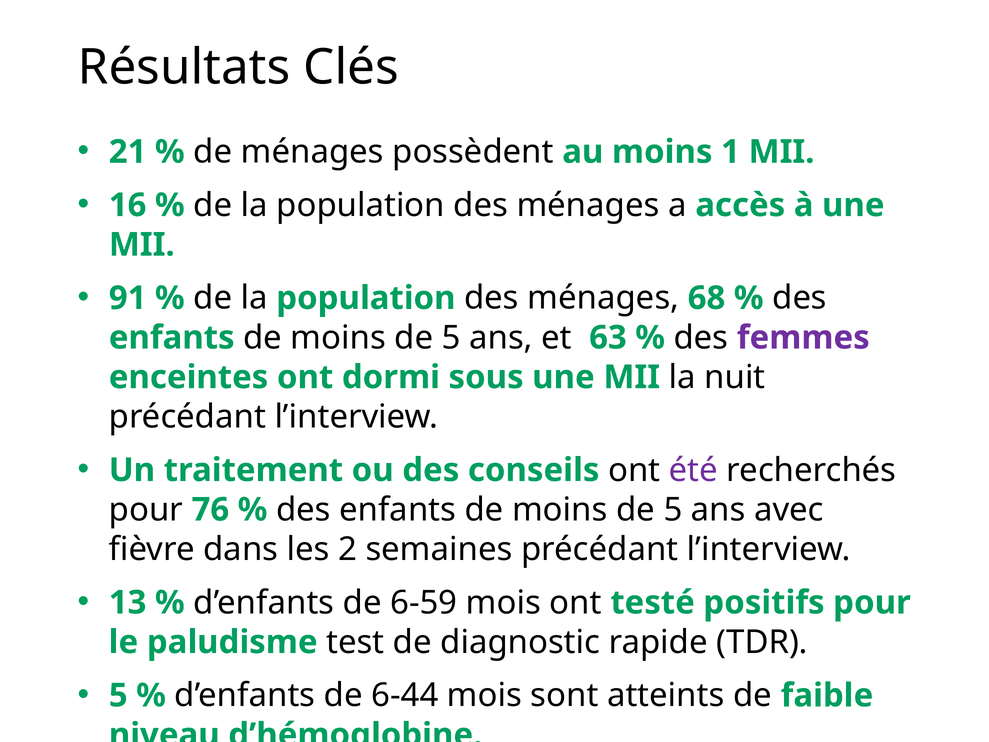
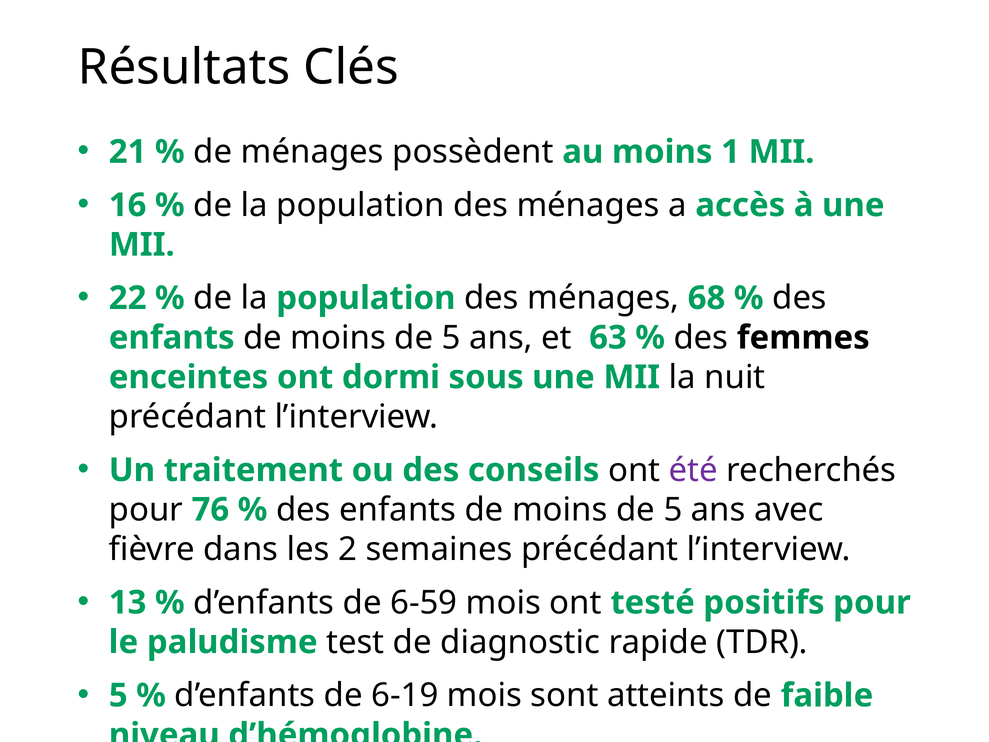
91: 91 -> 22 (128, 298)
femmes colour: purple -> black (803, 338)
6-44: 6-44 -> 6-19 (405, 695)
